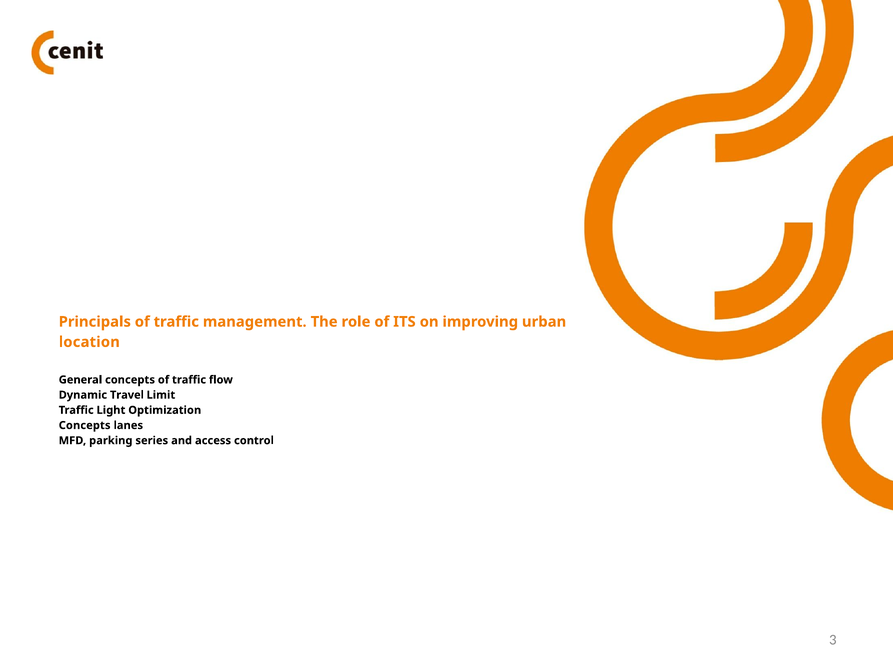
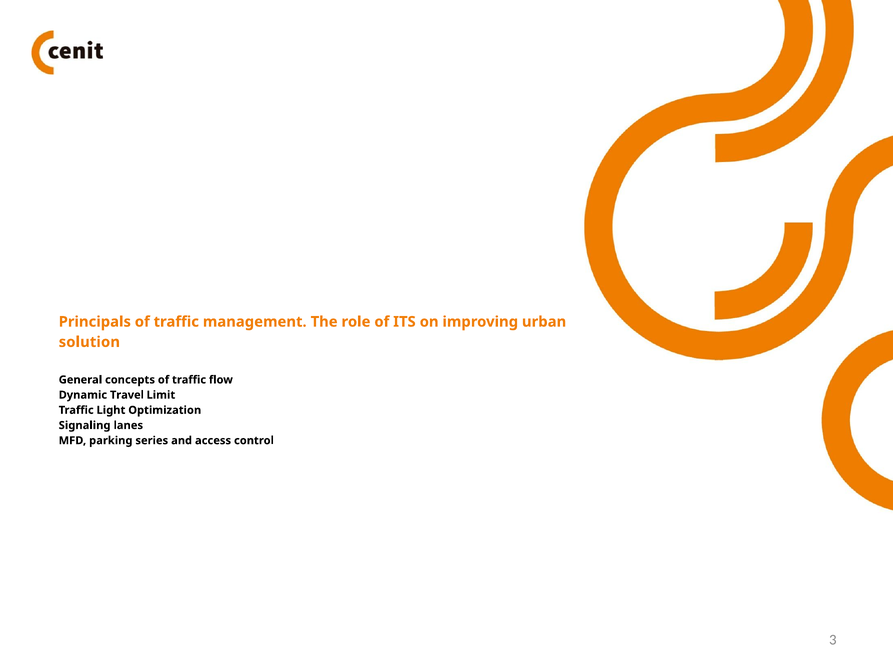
location: location -> solution (89, 342)
Concepts: Concepts -> Signaling (85, 425)
